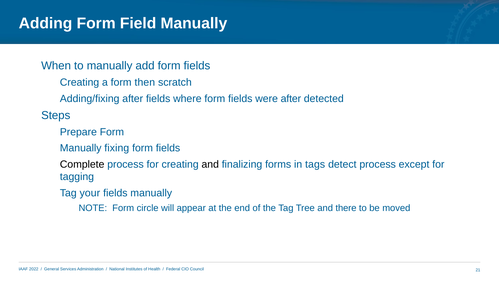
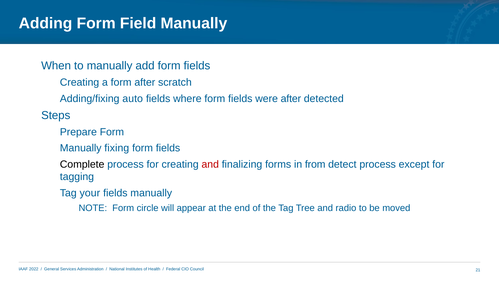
form then: then -> after (145, 82)
Adding/fixing after: after -> auto (133, 98)
and colour: black -> red (210, 164)
tags: tags -> from (315, 164)
there: there -> radio (346, 208)
